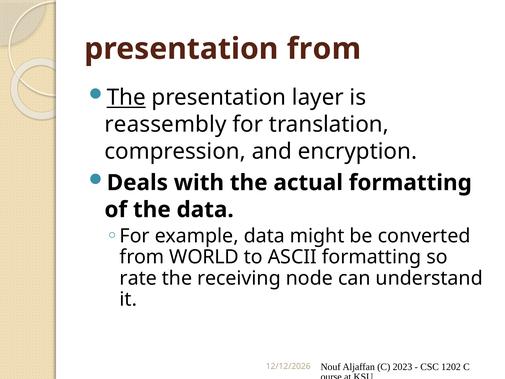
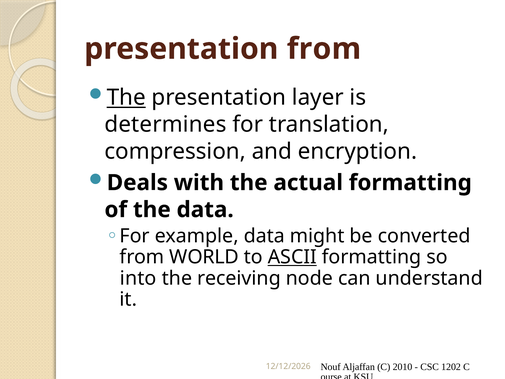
reassembly: reassembly -> determines (166, 124)
ASCII underline: none -> present (292, 257)
rate: rate -> into (138, 278)
2023: 2023 -> 2010 (402, 367)
